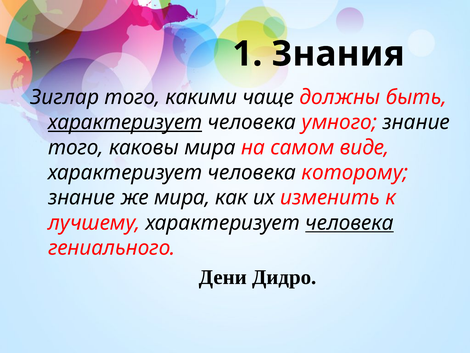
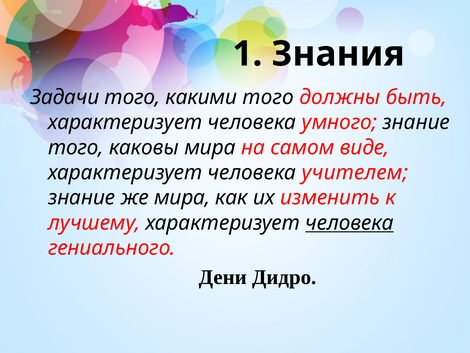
Зиглар: Зиглар -> Задачи (65, 97)
какими чаще: чаще -> того (268, 97)
характеризует underline: present -> none (125, 122)
которому: которому -> учителем (355, 172)
